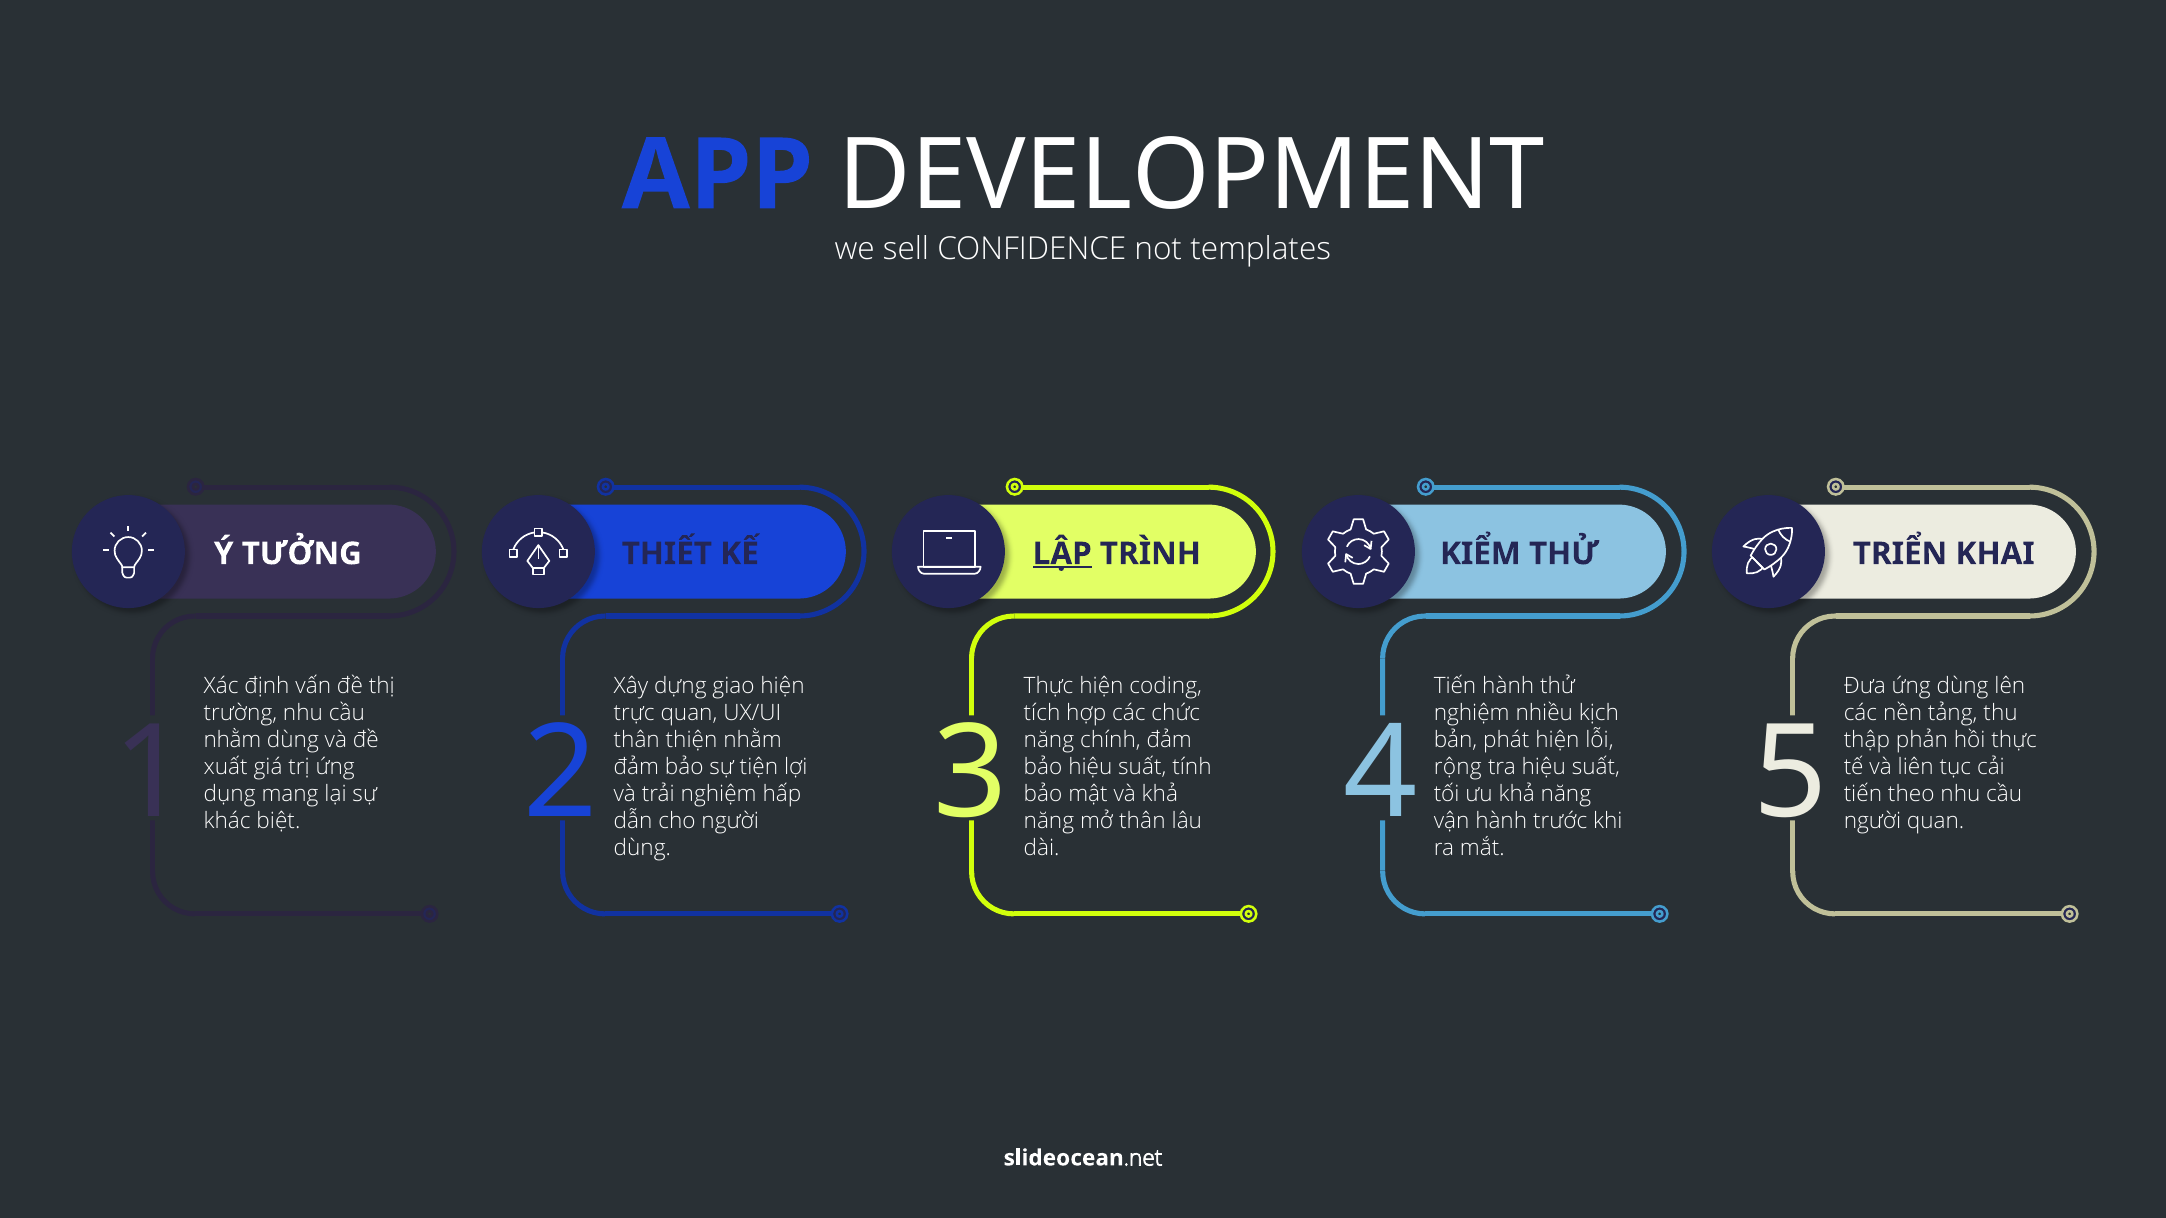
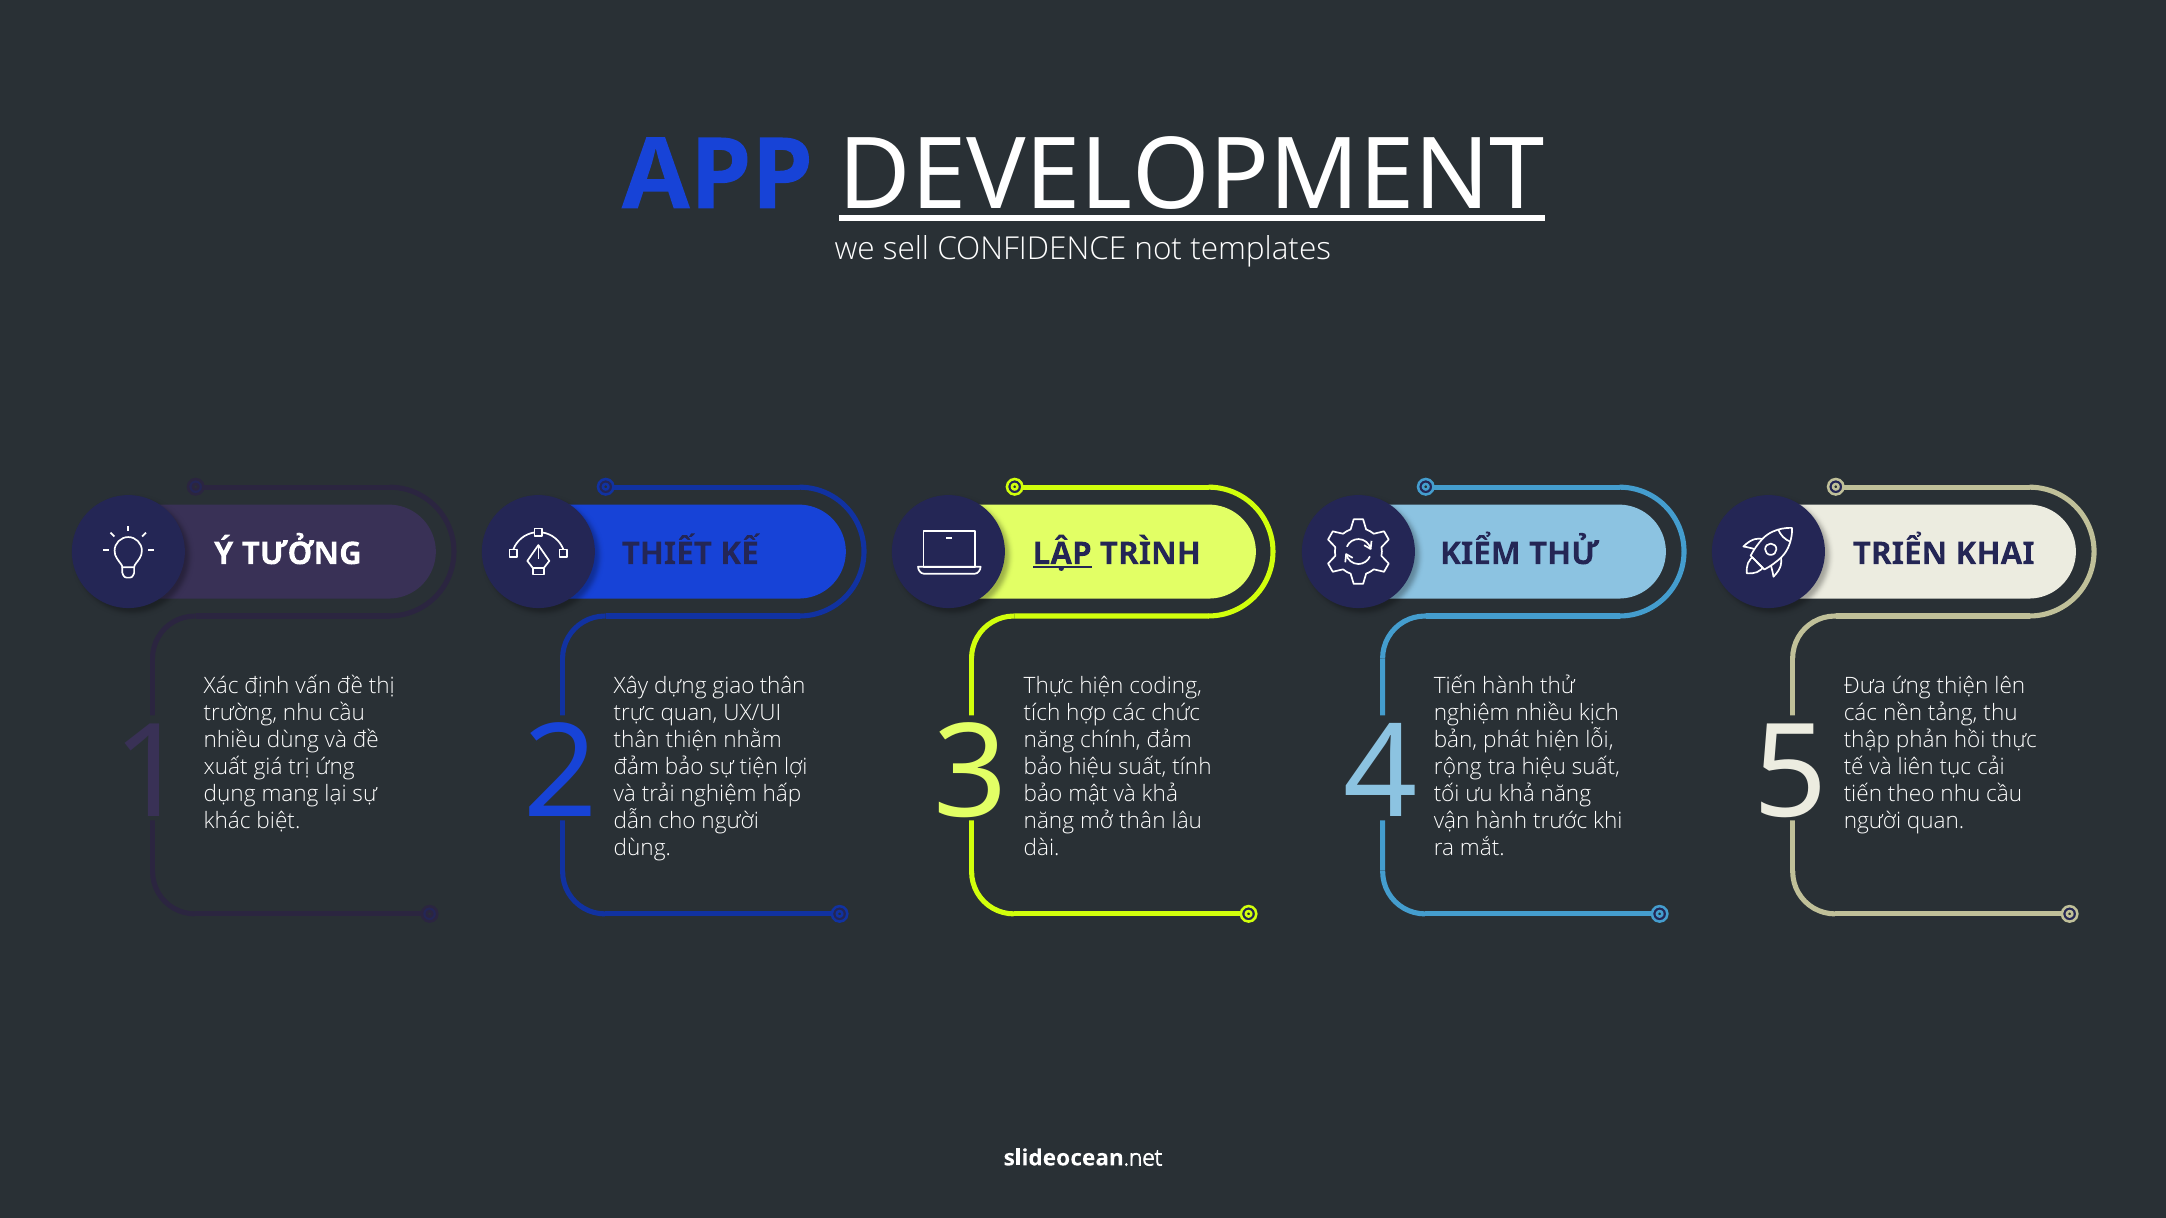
DEVELOPMENT underline: none -> present (1192, 176)
ứng dùng: dùng -> thiện (1963, 686)
giao hiện: hiện -> thân (783, 686)
nhằm: nhằm -> nhiều (232, 740)
